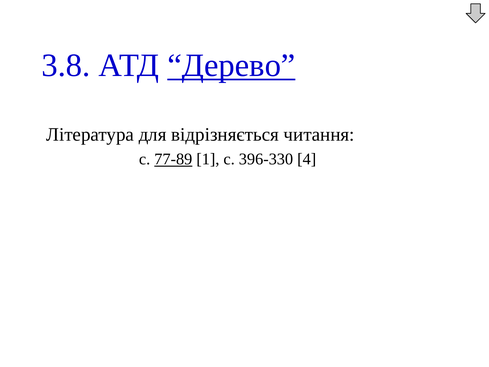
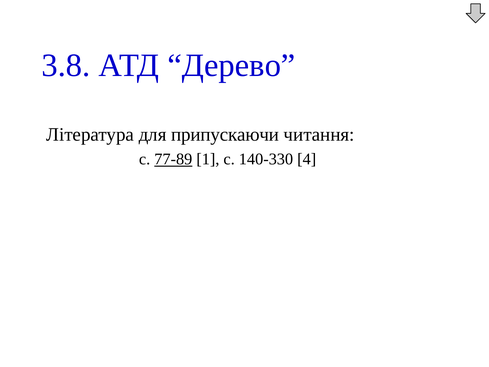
Дерево underline: present -> none (231, 65)
відрізняється: відрізняється -> припускаючи (225, 134)
396-330: 396-330 -> 140-330 (266, 159)
